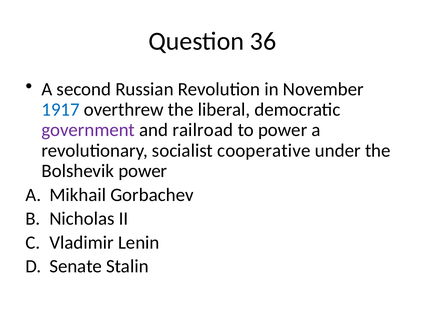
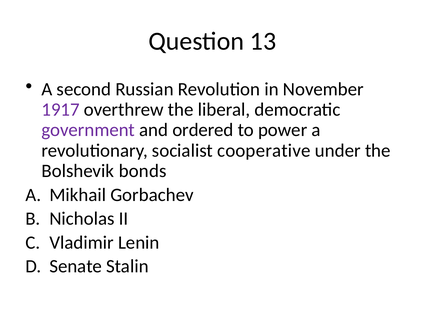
36: 36 -> 13 (263, 41)
1917 colour: blue -> purple (61, 110)
railroad: railroad -> ordered (203, 130)
Bolshevik power: power -> bonds (143, 171)
